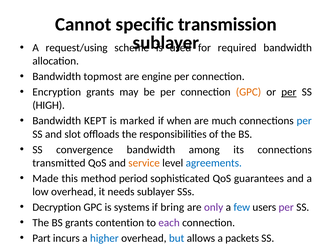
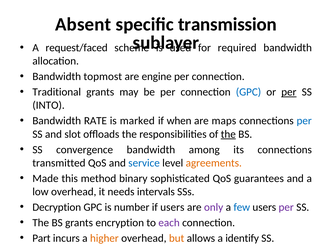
Cannot: Cannot -> Absent (83, 24)
request/using: request/using -> request/faced (77, 48)
Encryption: Encryption -> Traditional (57, 92)
GPC colour: orange -> blue (248, 92)
HIGH: HIGH -> INTO (49, 105)
KEPT: KEPT -> RATE (95, 121)
much: much -> maps (224, 121)
the underline: none -> present (228, 134)
service colour: orange -> blue (144, 163)
agreements colour: blue -> orange (214, 163)
period: period -> binary (133, 178)
needs sublayer: sublayer -> intervals (156, 192)
systems: systems -> number (132, 207)
if bring: bring -> users (172, 207)
contention: contention -> encryption (120, 223)
higher colour: blue -> orange (104, 238)
but colour: blue -> orange (177, 238)
packets: packets -> identify (242, 238)
